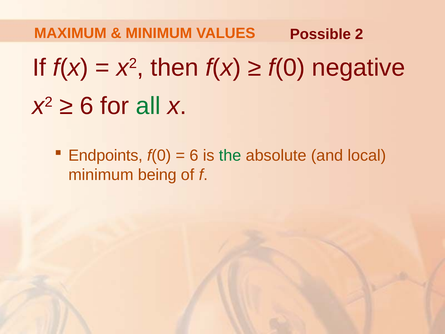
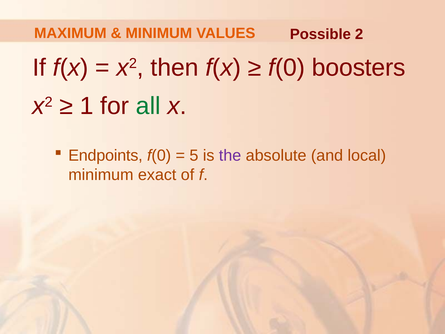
negative: negative -> boosters (359, 67)
6: 6 -> 1 (87, 106)
6: 6 -> 5 (194, 156)
the colour: green -> purple (230, 156)
being: being -> exact (157, 175)
